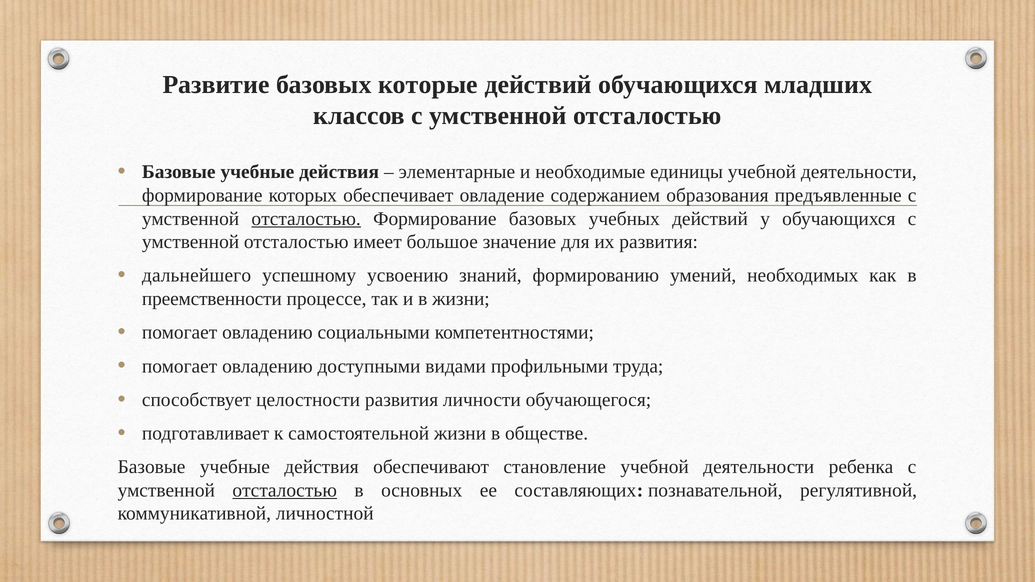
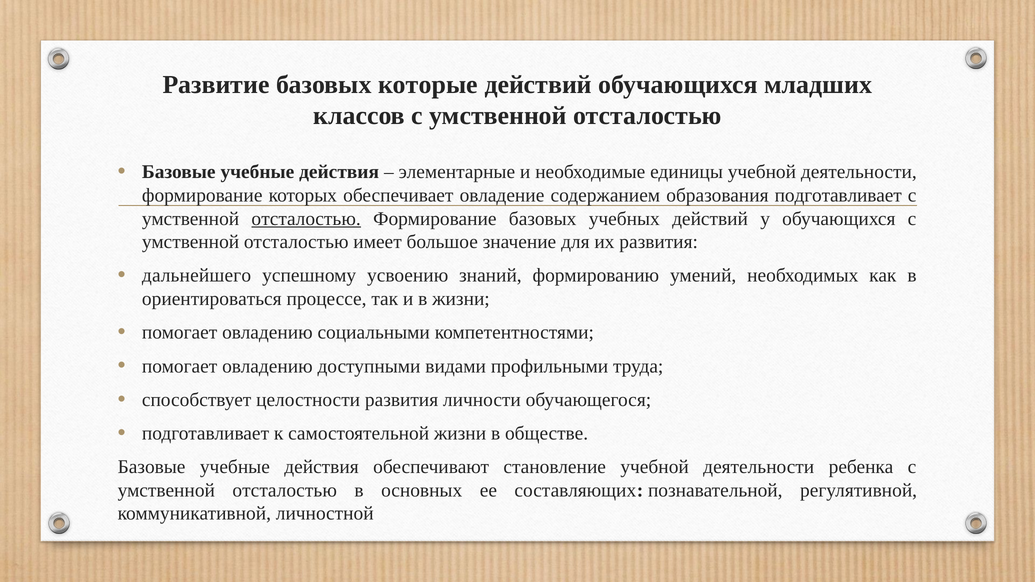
образования предъявленные: предъявленные -> подготавливает (838, 195)
преемственности: преемственности -> ориентироваться (212, 299)
отсталостью underline: present -> none (285, 490)
